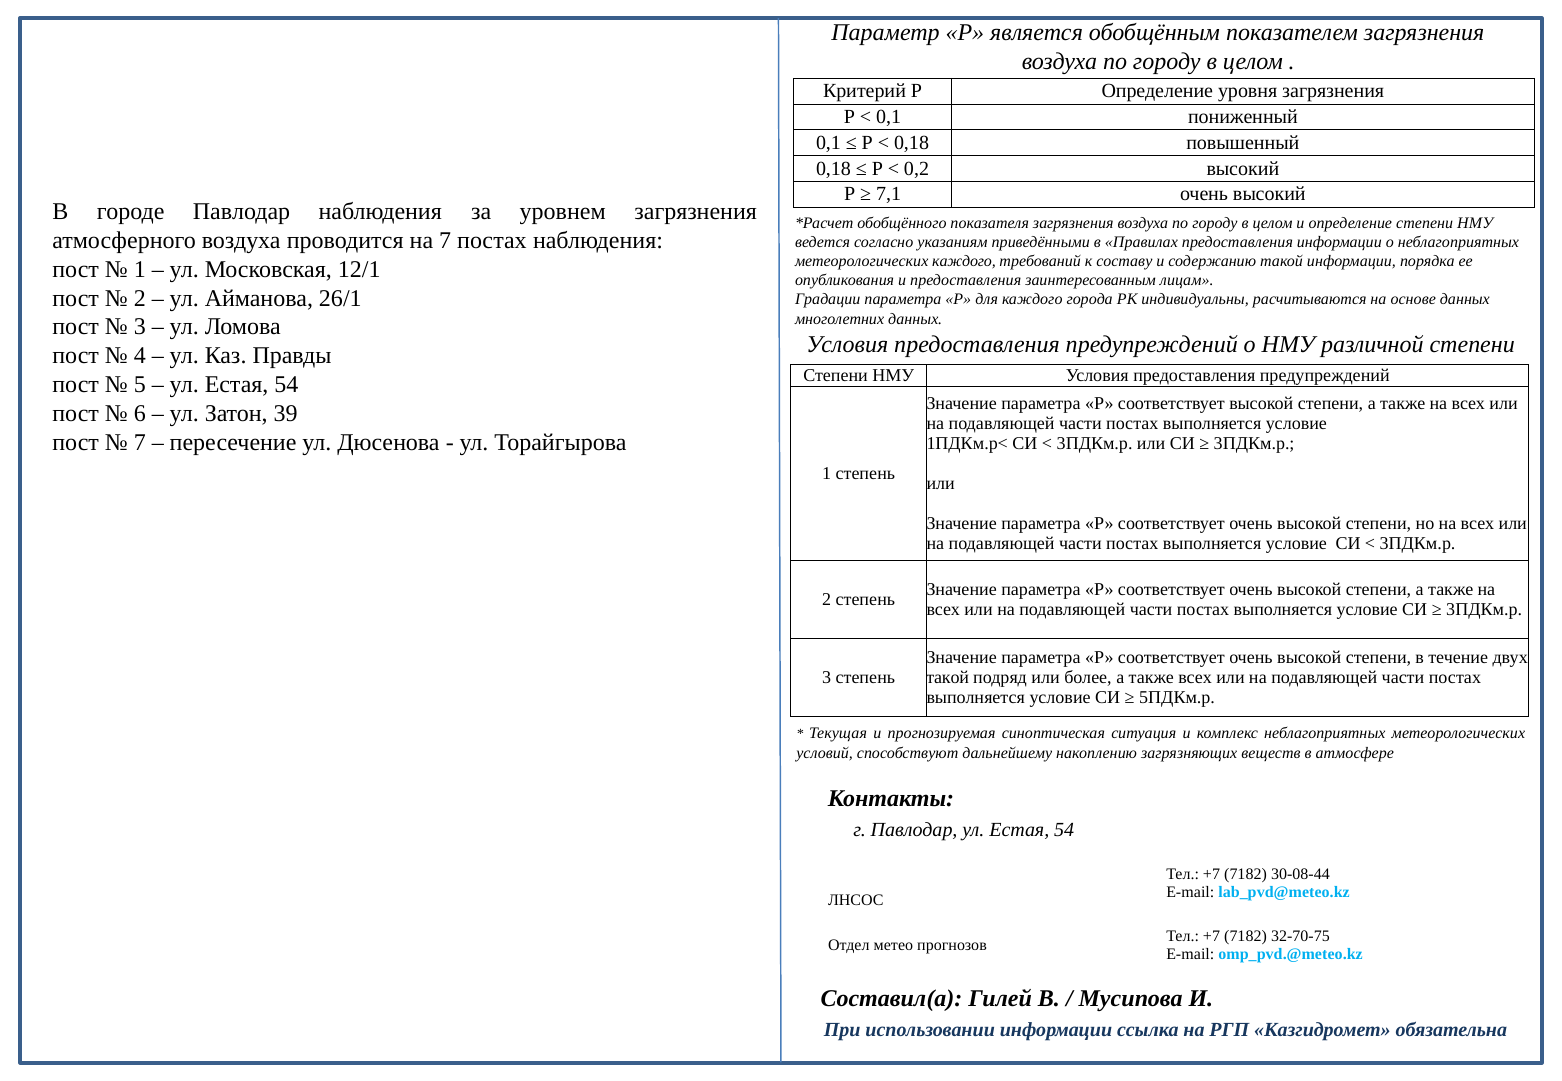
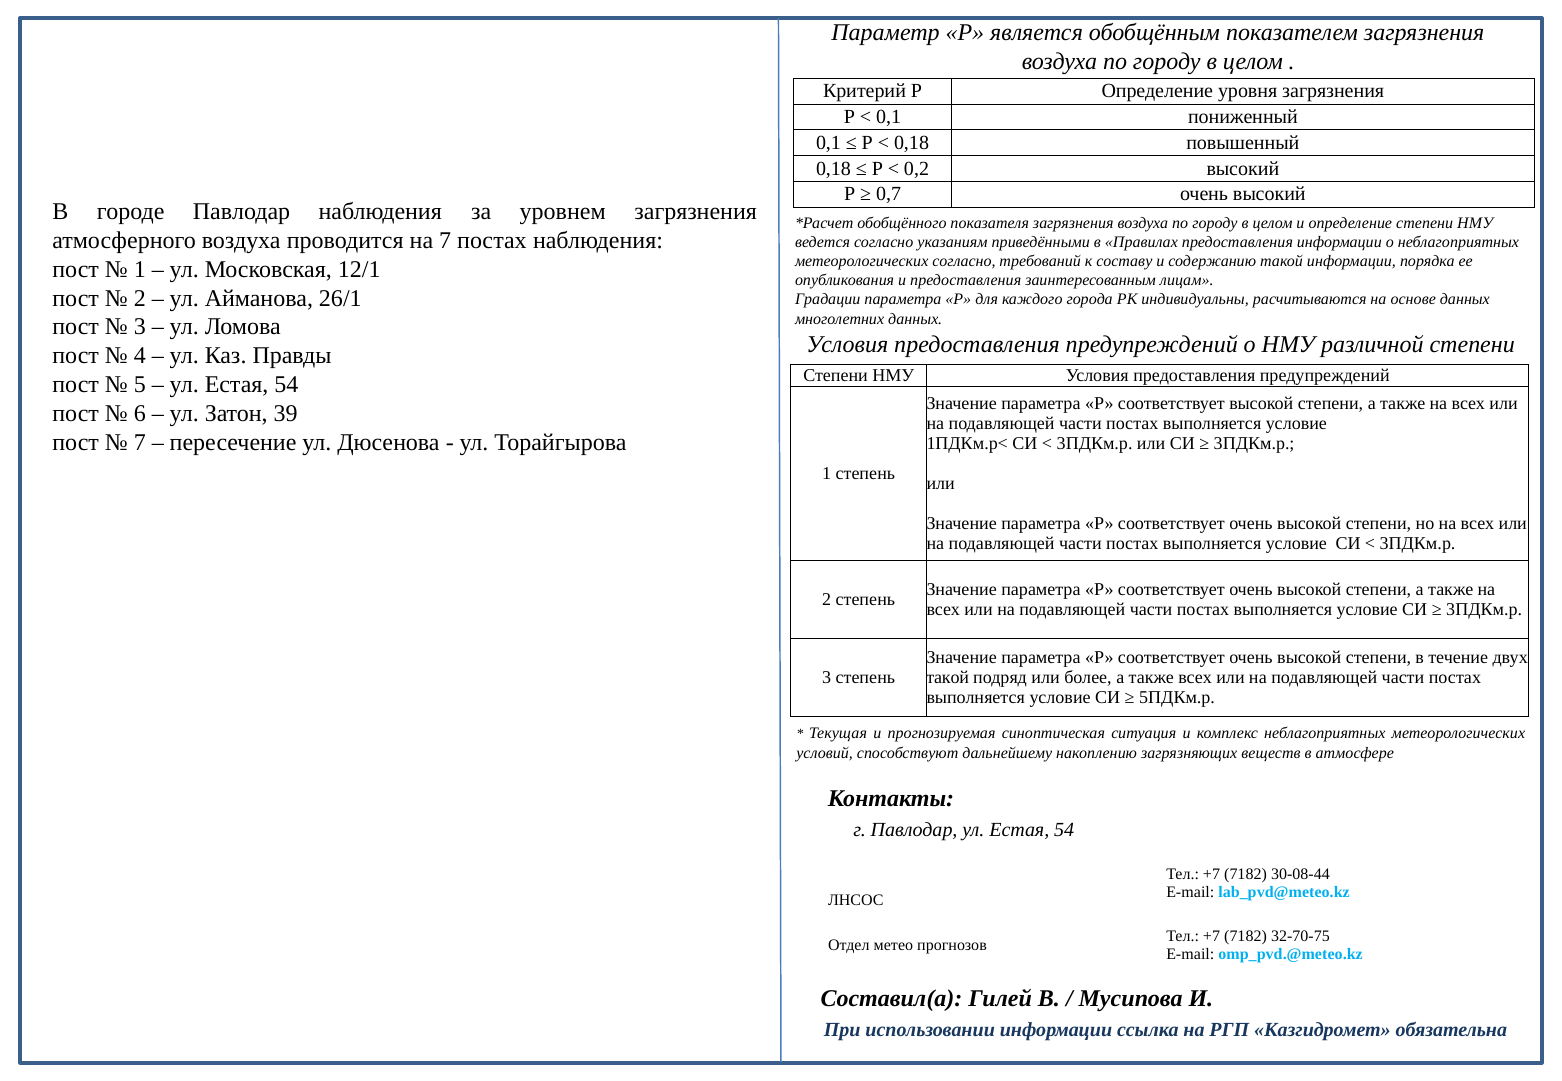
7,1: 7,1 -> 0,7 (889, 194)
метеорологических каждого: каждого -> согласно (964, 261)
